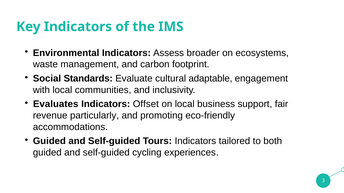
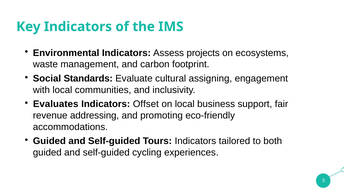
broader: broader -> projects (203, 53)
adaptable: adaptable -> assigning (210, 79)
particularly: particularly -> addressing (95, 116)
